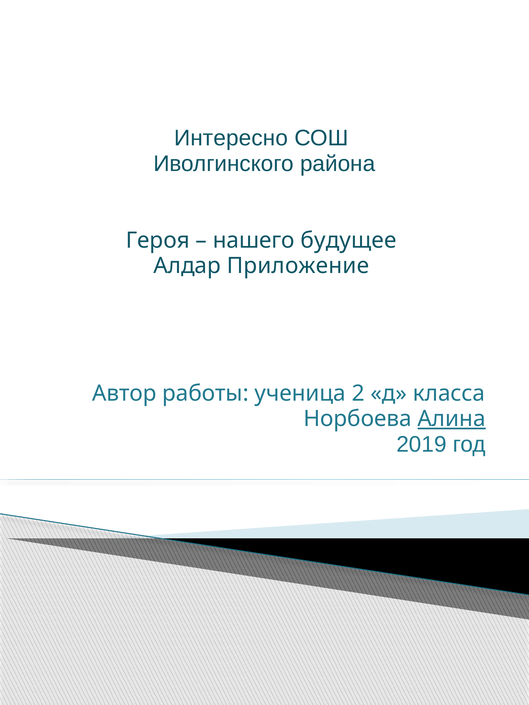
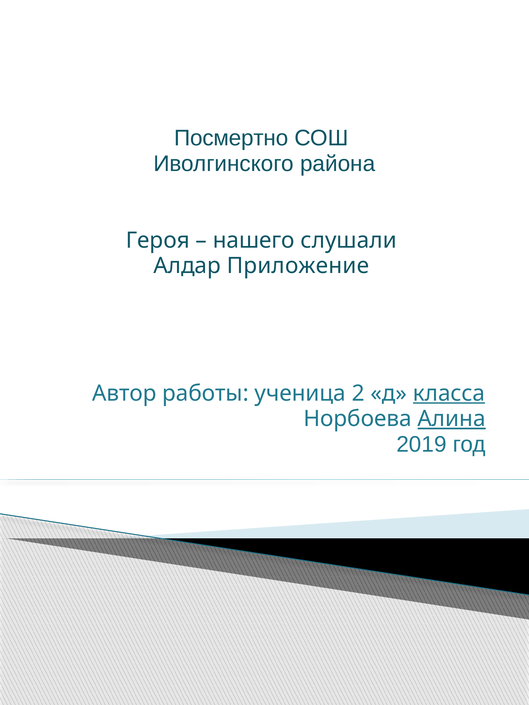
Интересно: Интересно -> Посмертно (231, 138)
будущее: будущее -> слушали (349, 240)
класса underline: none -> present (449, 393)
